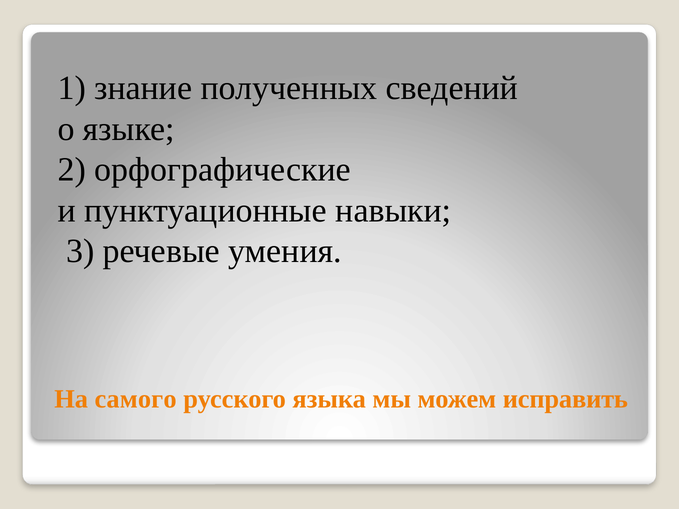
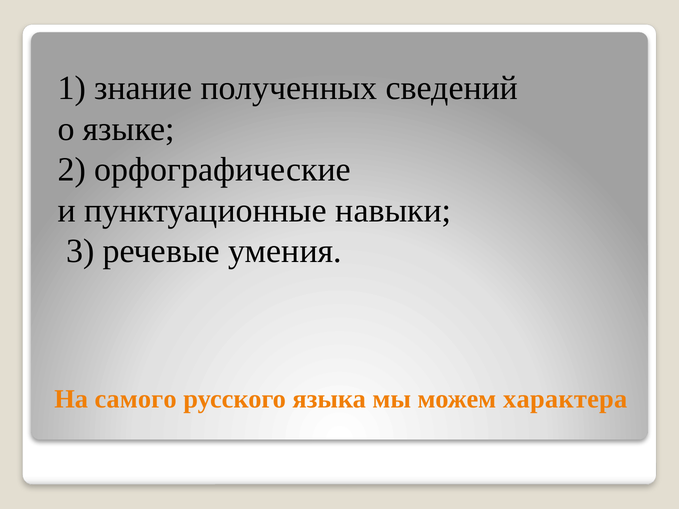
исправить: исправить -> характера (565, 399)
